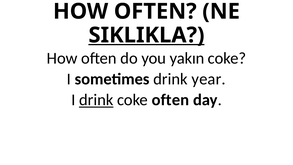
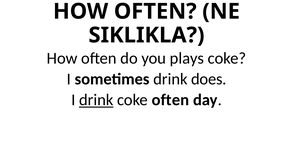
SIKLIKLA underline: present -> none (146, 35)
yakın: yakın -> plays (187, 58)
year: year -> does (209, 79)
